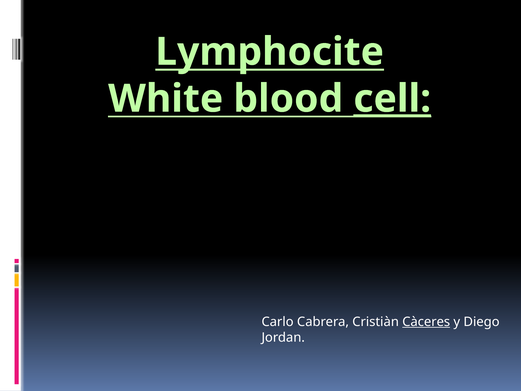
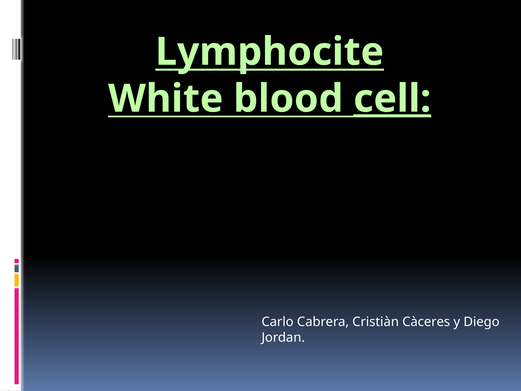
Càceres underline: present -> none (426, 322)
